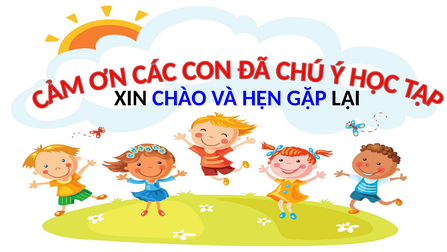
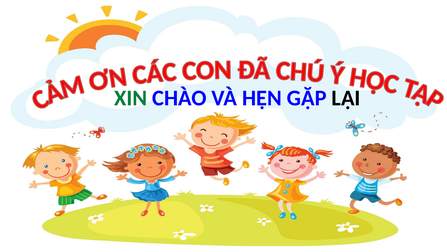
XIN colour: black -> green (131, 98)
